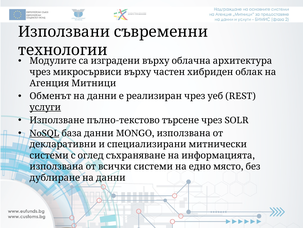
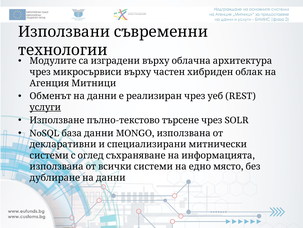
NoSQL underline: present -> none (44, 133)
